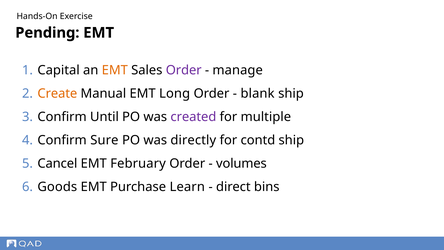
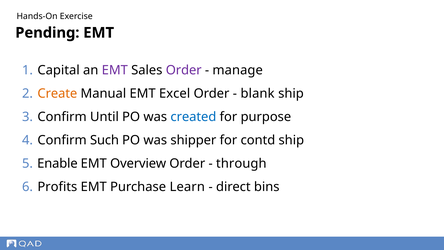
EMT colour: orange -> purple (115, 70)
Long: Long -> Excel (175, 94)
created colour: purple -> blue (193, 117)
multiple: multiple -> purpose (266, 117)
Sure: Sure -> Such (105, 140)
directly: directly -> shipper (193, 140)
Cancel: Cancel -> Enable (57, 163)
February: February -> Overview (138, 163)
volumes: volumes -> through (241, 163)
Goods: Goods -> Profits (57, 187)
